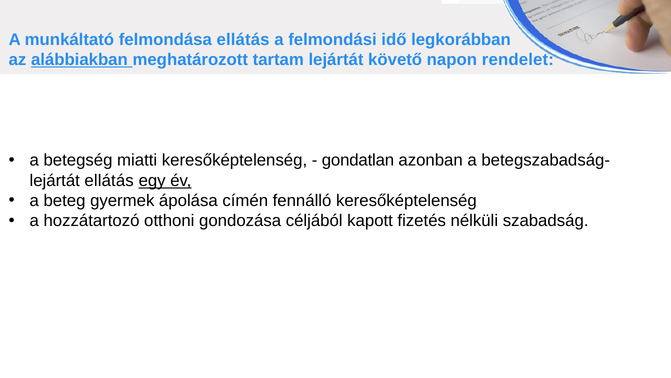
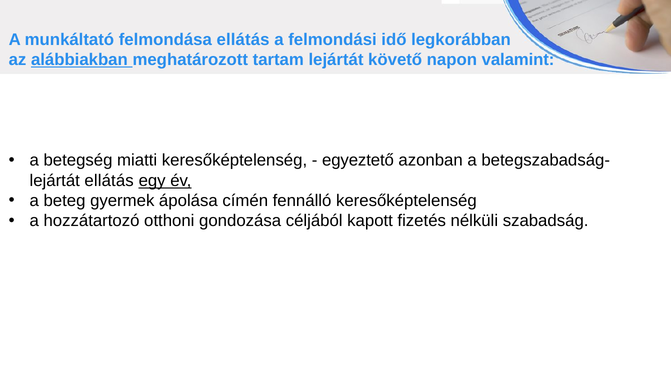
rendelet: rendelet -> valamint (518, 60)
gondatlan: gondatlan -> egyeztető (358, 160)
